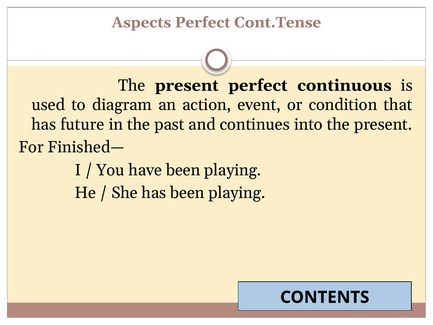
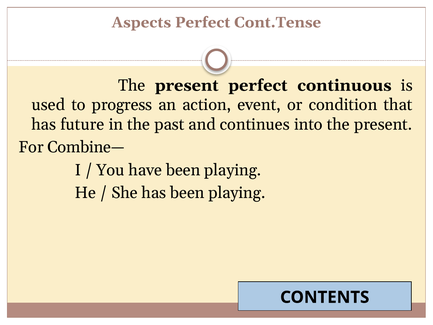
diagram: diagram -> progress (122, 105)
Finished—: Finished— -> Combine— (86, 147)
